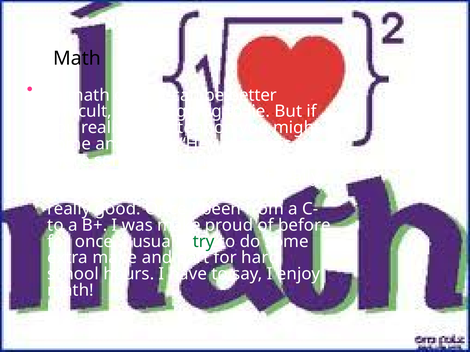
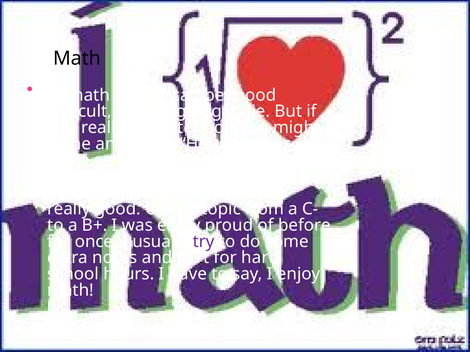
better: better -> mood (253, 95)
been: been -> topic (221, 209)
was make: make -> enjoy (179, 226)
try colour: green -> purple (204, 242)
extra make: make -> notes (115, 258)
